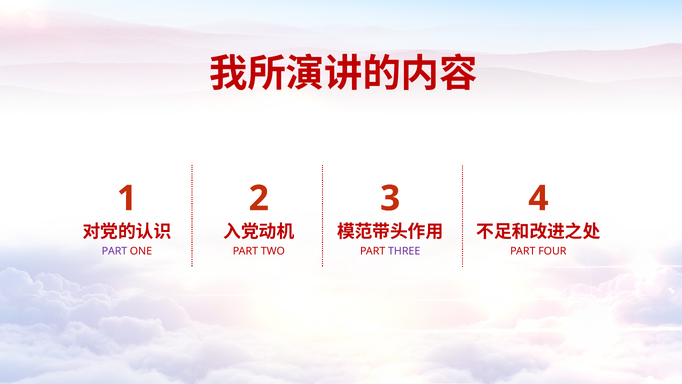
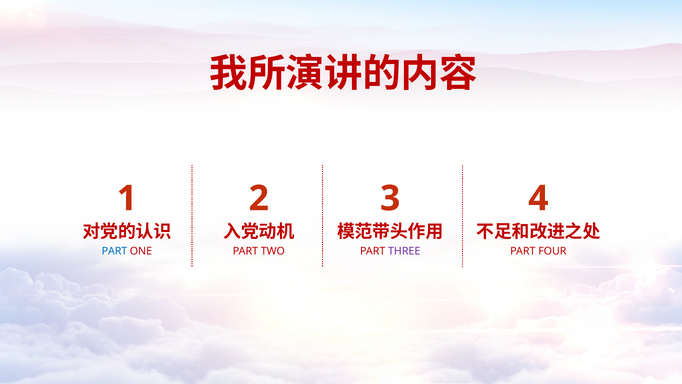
PART colour: purple -> blue (114, 251)
